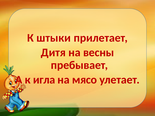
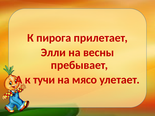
штыки: штыки -> пирога (54, 38)
Дитя: Дитя -> Элли (53, 53)
игла: игла -> тучи (44, 80)
